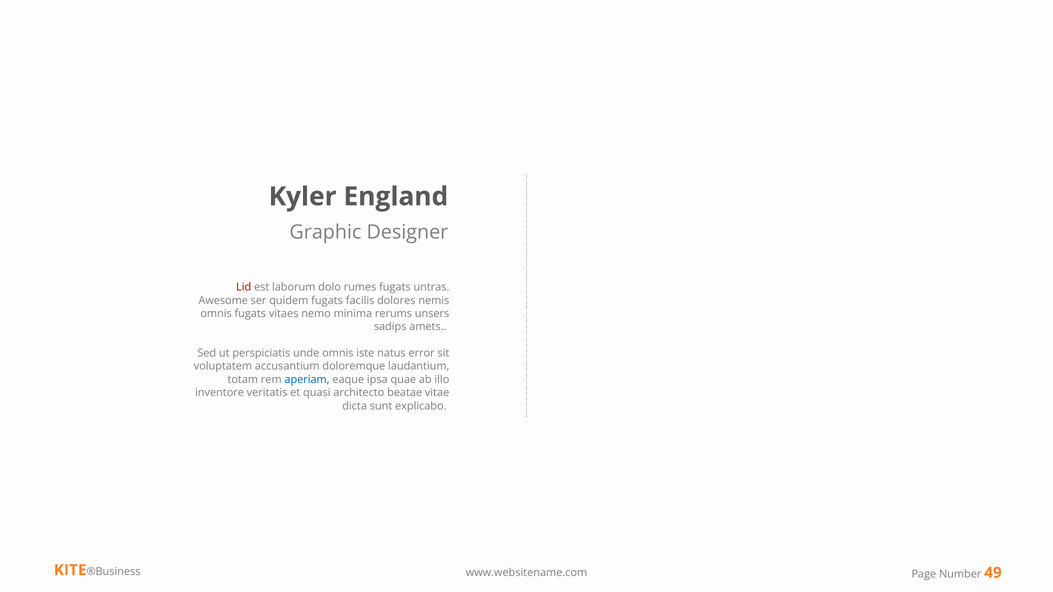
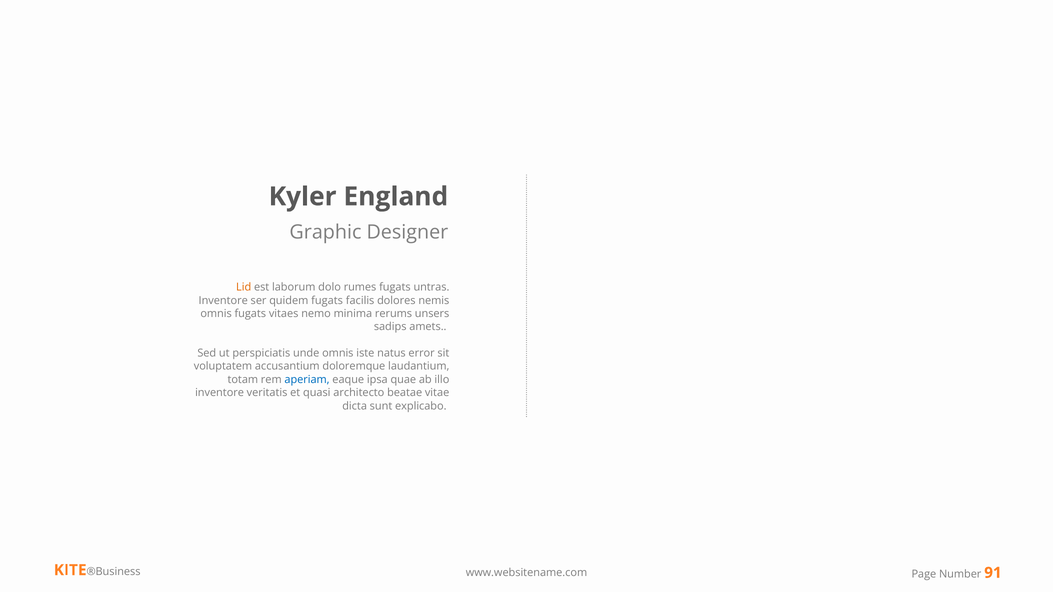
Lid colour: red -> orange (244, 287)
Awesome: Awesome -> Inventore (223, 301)
49: 49 -> 91 (993, 573)
